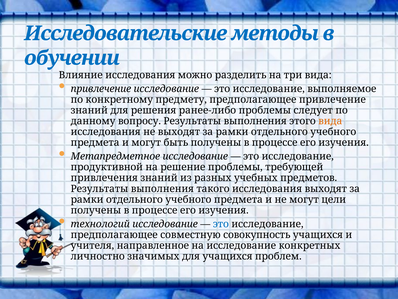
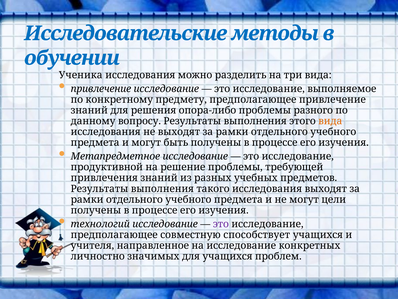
Влияние: Влияние -> Ученика (81, 75)
ранее-либо: ранее-либо -> опора-либо (207, 110)
следует: следует -> разного (313, 110)
это colour: blue -> purple (221, 224)
совокупность: совокупность -> способствует (257, 234)
